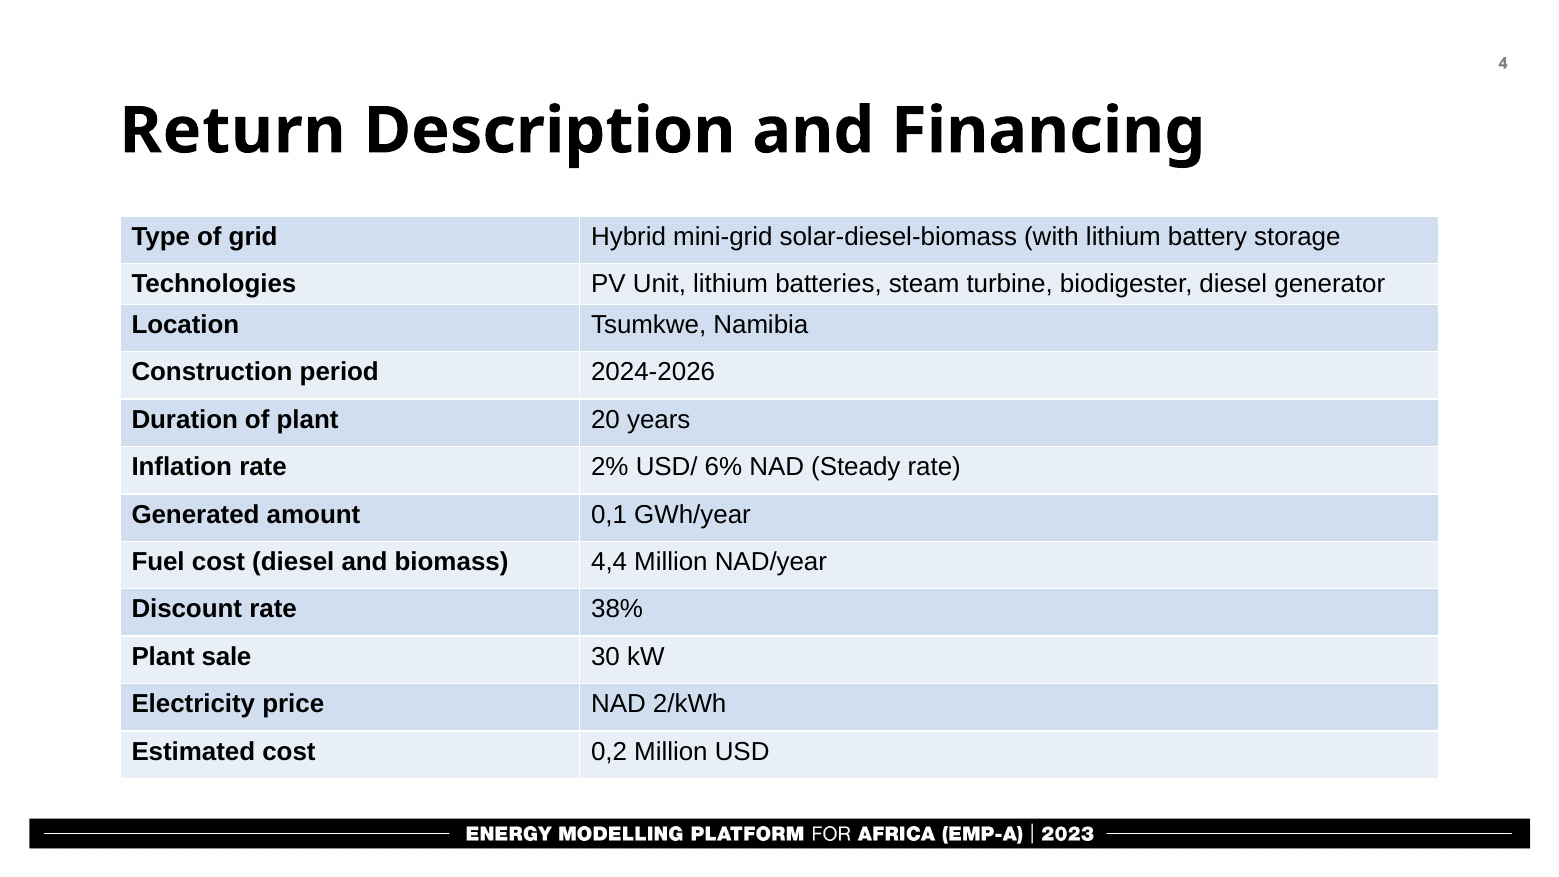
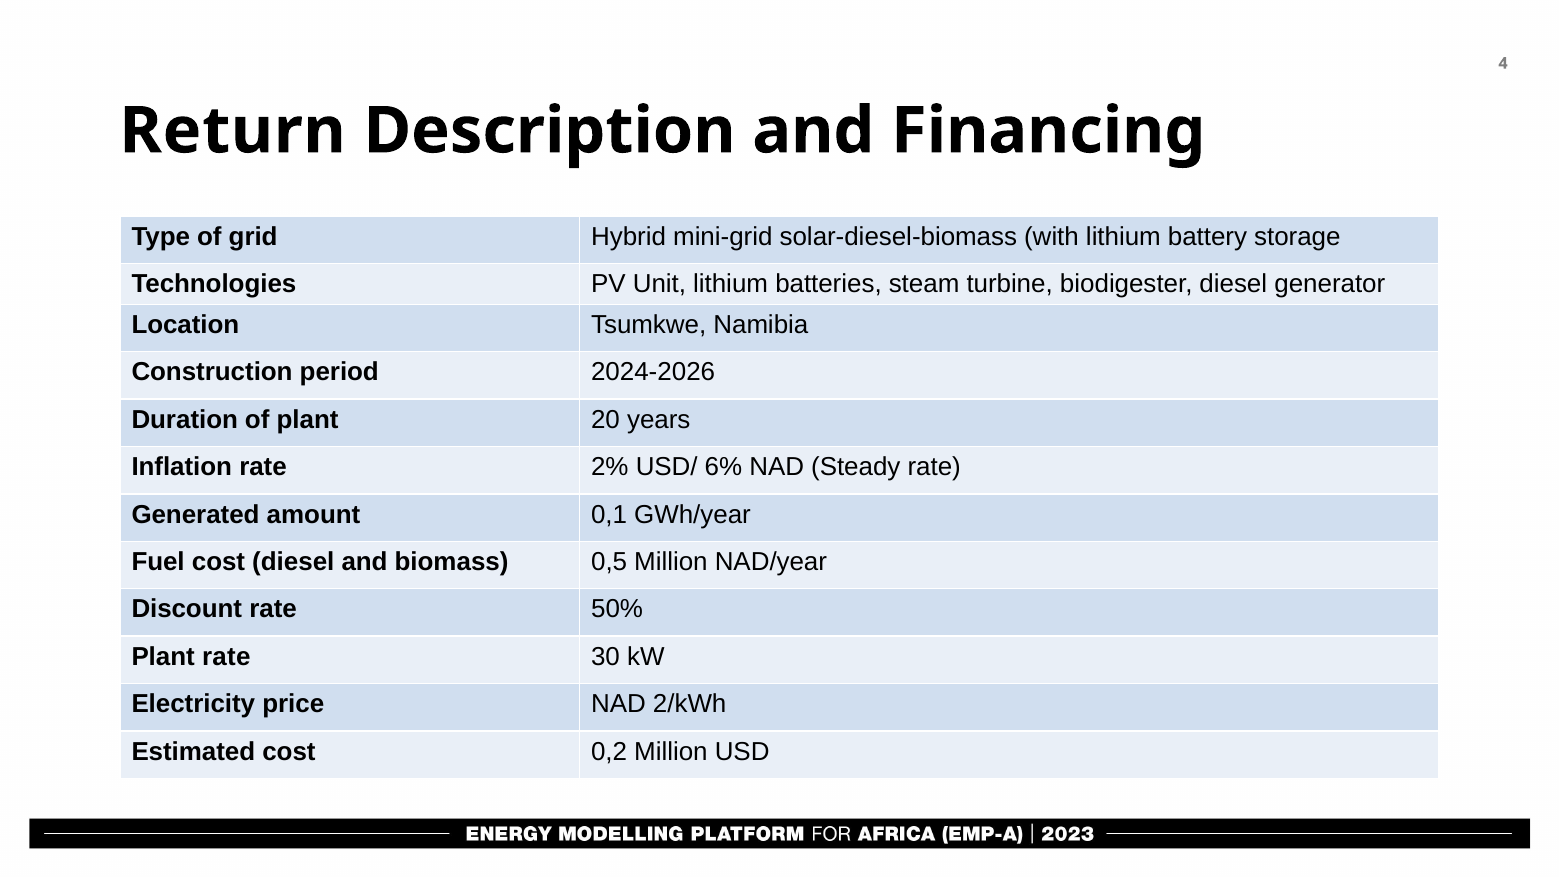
4,4: 4,4 -> 0,5 (609, 562)
38%: 38% -> 50% (617, 609)
Plant sale: sale -> rate (226, 657)
